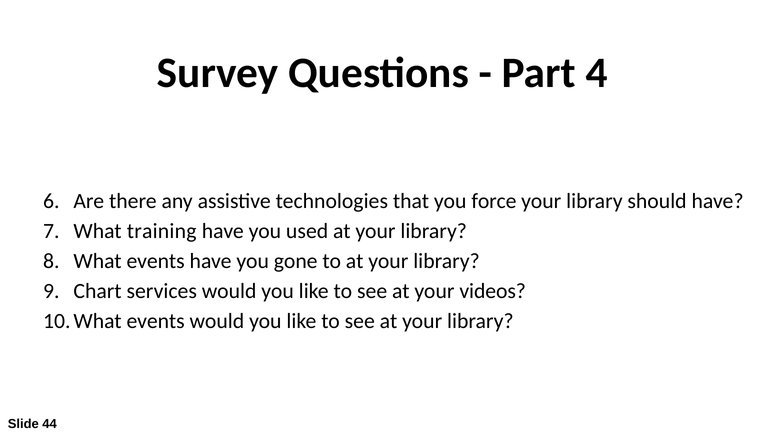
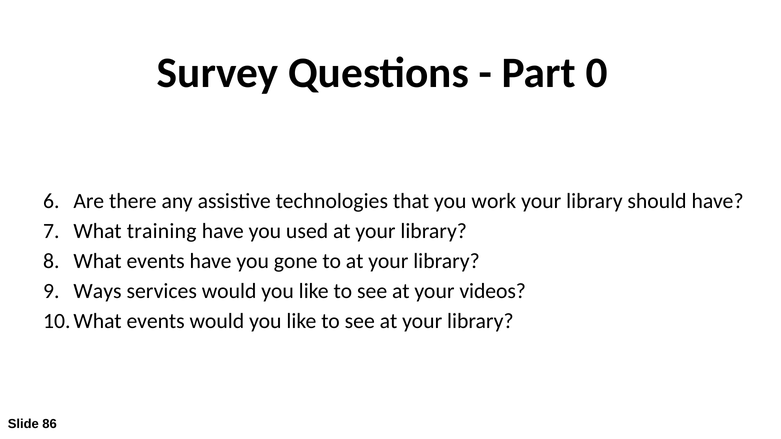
4: 4 -> 0 (597, 73)
force: force -> work (494, 201)
Chart: Chart -> Ways (98, 291)
44: 44 -> 86 (50, 424)
